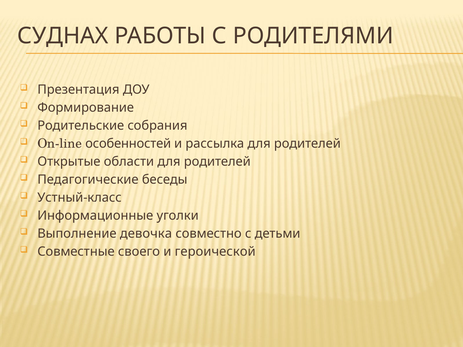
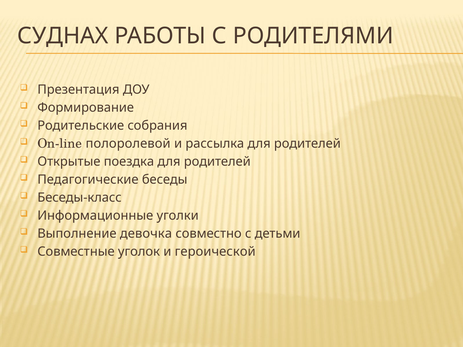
особенностей: особенностей -> полоролевой (128, 144)
области: области -> поездка (129, 162)
Устный-класс: Устный-класс -> Беседы-класс (79, 198)
своего: своего -> уголок (139, 252)
